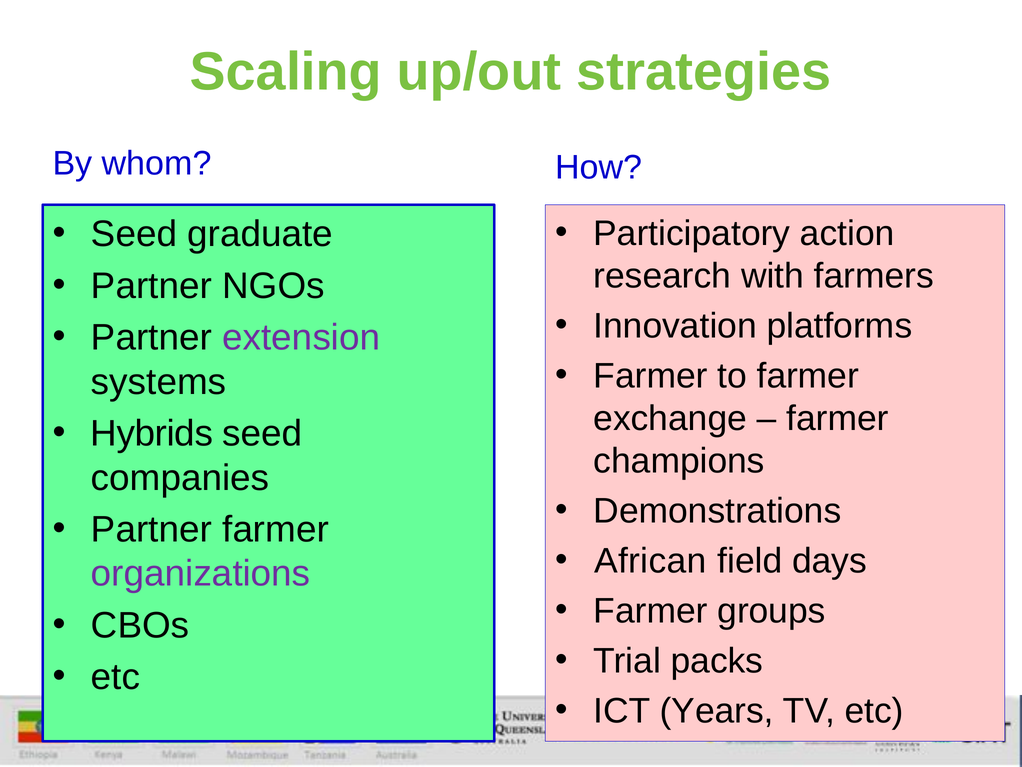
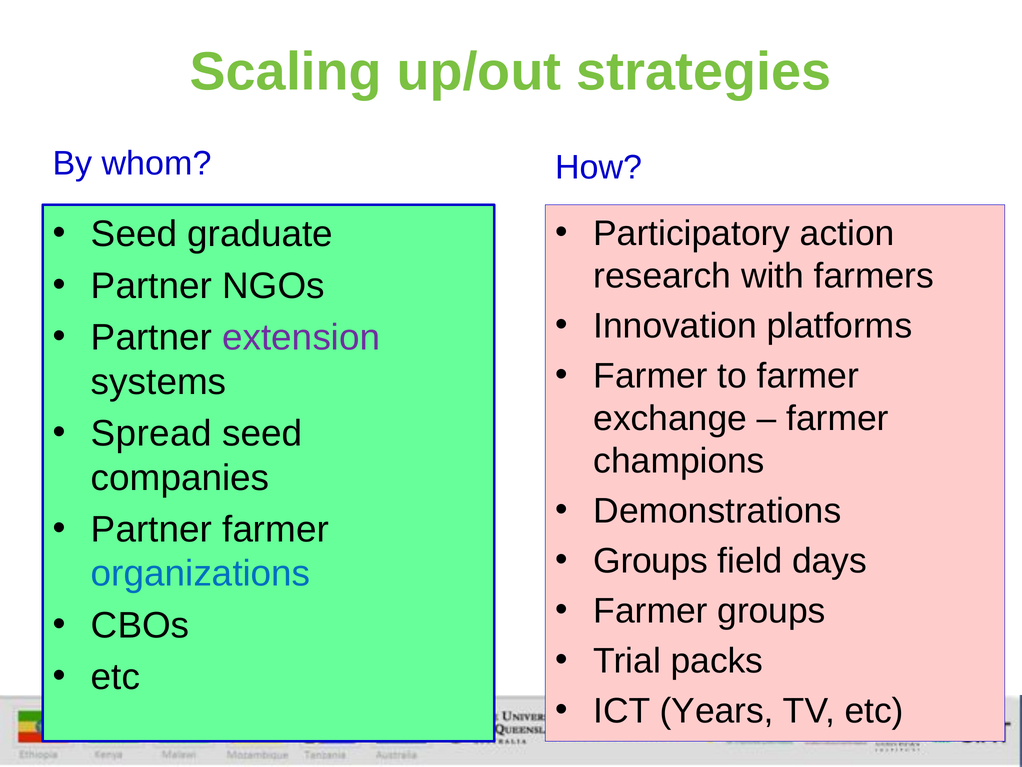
Hybrids: Hybrids -> Spread (151, 433)
African: African -> Groups (651, 561)
organizations colour: purple -> blue (201, 573)
